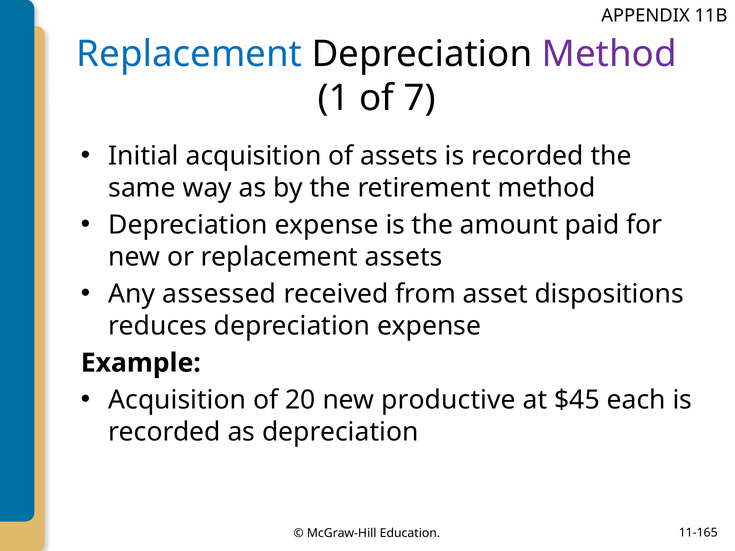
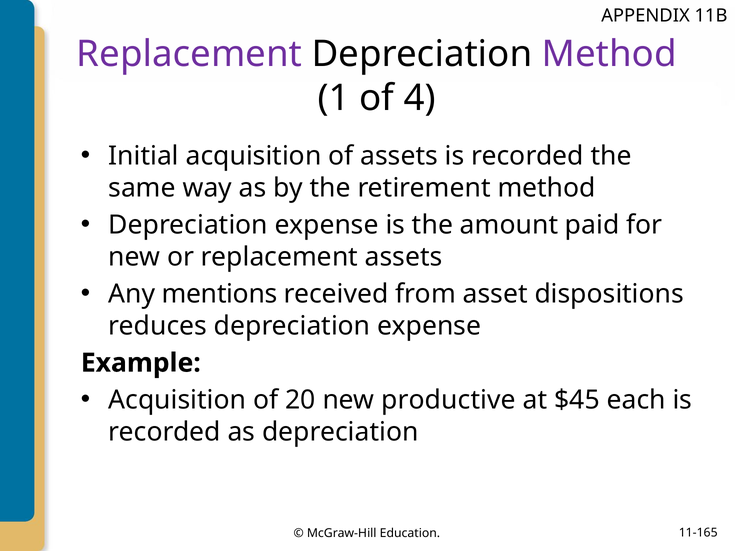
Replacement colour: blue -> purple (189, 54)
7: 7 -> 4 (420, 98)
assessed: assessed -> mentions (220, 294)
